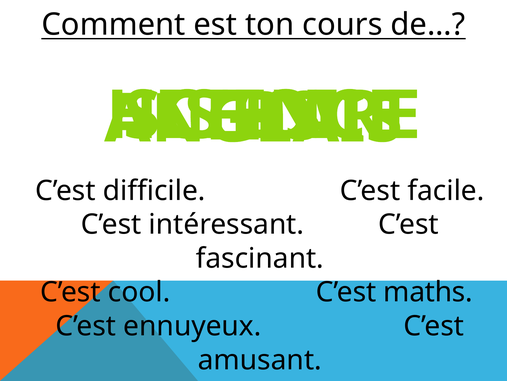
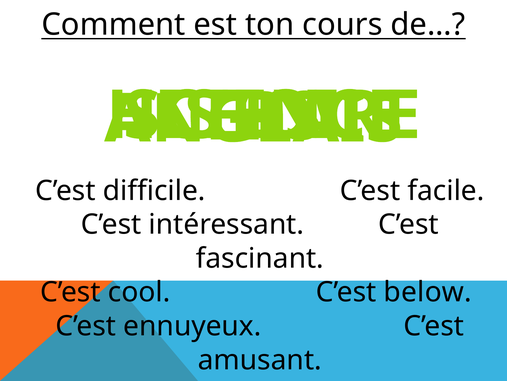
maths: maths -> below (428, 292)
